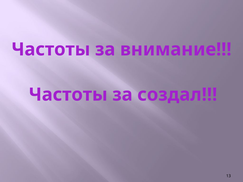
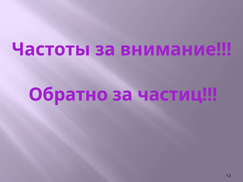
Частоты: Частоты -> Обратно (68, 95)
создал: создал -> частиц (177, 95)
